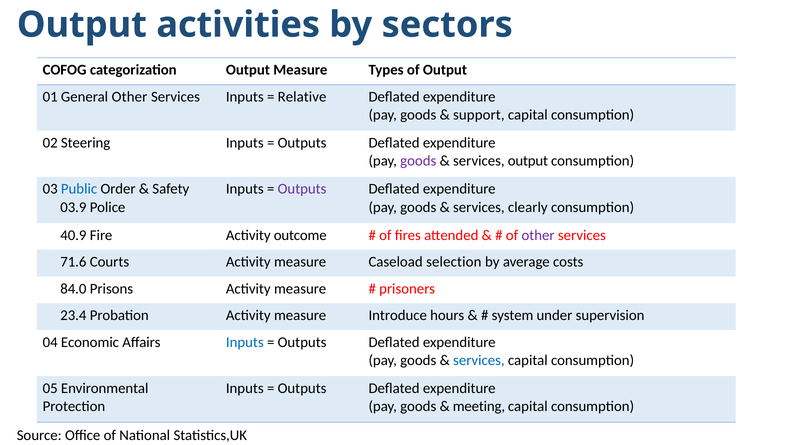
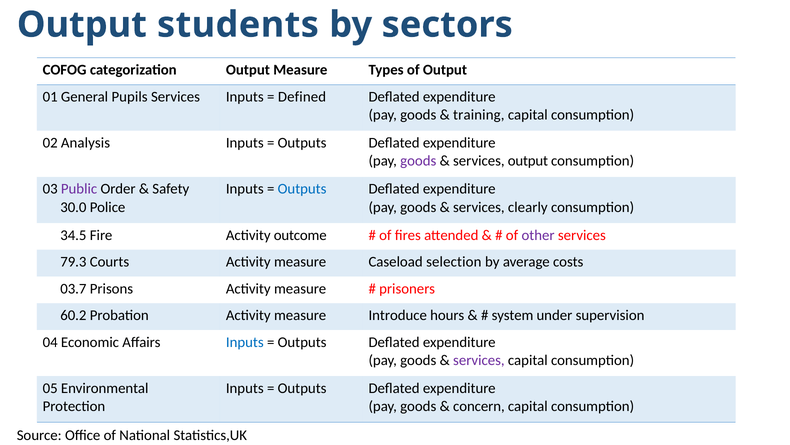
activities: activities -> students (238, 25)
General Other: Other -> Pupils (130, 97)
Relative: Relative -> Defined (302, 97)
support: support -> training (479, 115)
Steering: Steering -> Analysis (86, 143)
Public colour: blue -> purple (79, 189)
Outputs colour: purple -> blue (302, 189)
03.9: 03.9 -> 30.0 (73, 207)
40.9: 40.9 -> 34.5 (73, 235)
71.6: 71.6 -> 79.3 (73, 262)
84.0: 84.0 -> 03.7 (73, 288)
23.4: 23.4 -> 60.2 (73, 315)
services colour: blue -> purple (479, 360)
meeting: meeting -> concern (479, 406)
